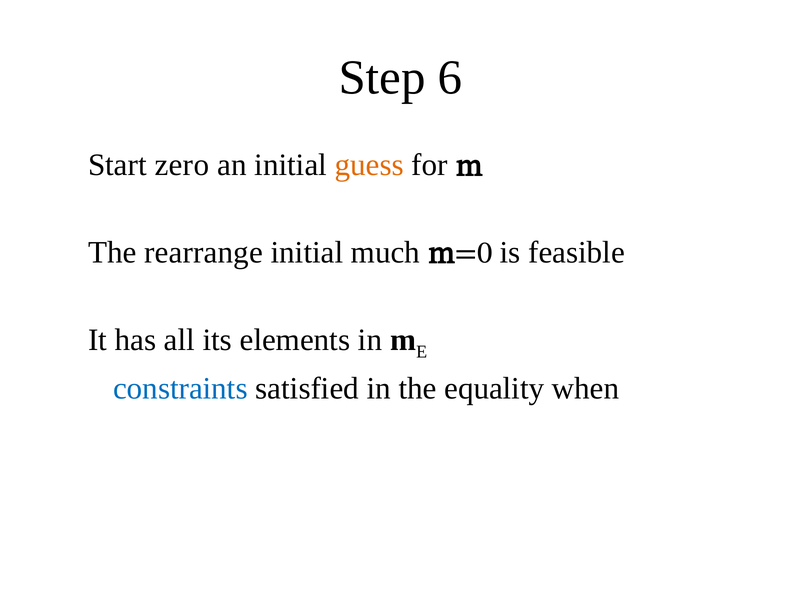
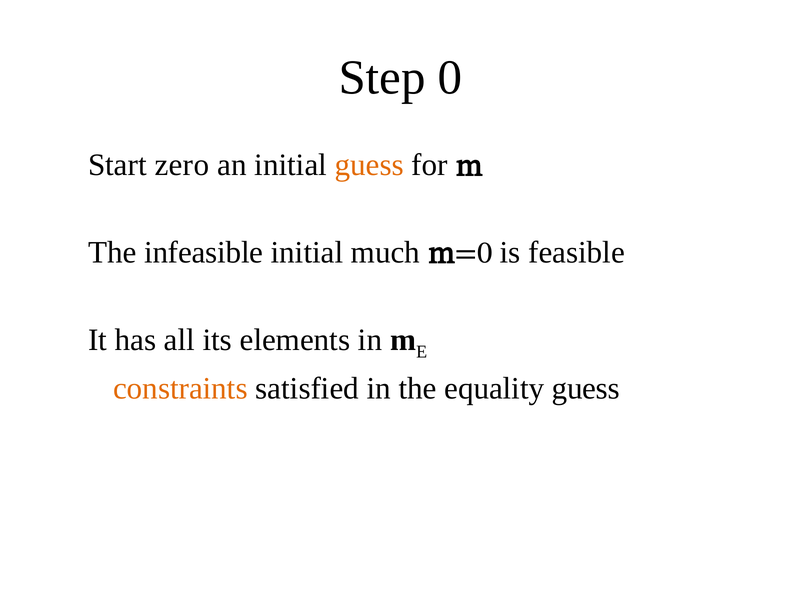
6: 6 -> 0 (450, 78)
rearrange: rearrange -> infeasible (204, 252)
constraints colour: blue -> orange (180, 388)
equality when: when -> guess (586, 388)
